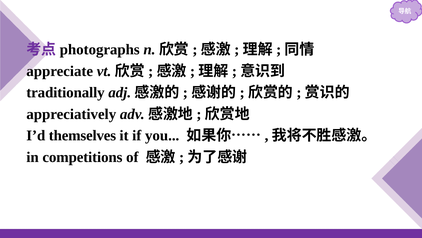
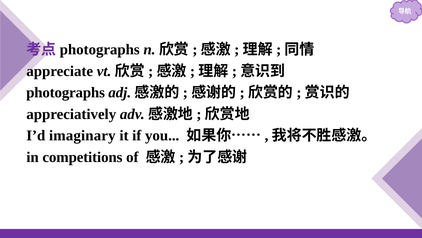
traditionally: traditionally -> photographs (66, 92)
themselves: themselves -> imaginary (82, 135)
